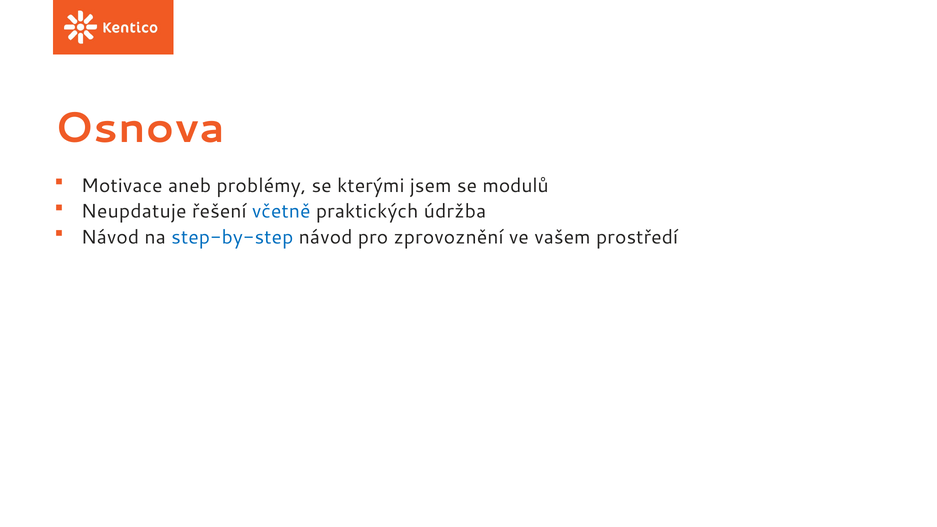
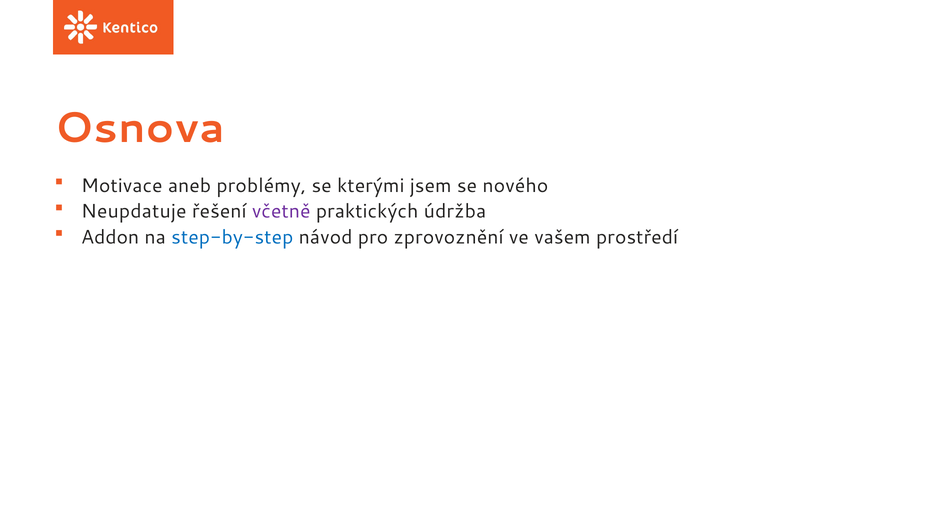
modulů: modulů -> nového (515, 186)
včetně colour: blue -> purple (281, 211)
Návod: Návod -> Addon (110, 237)
